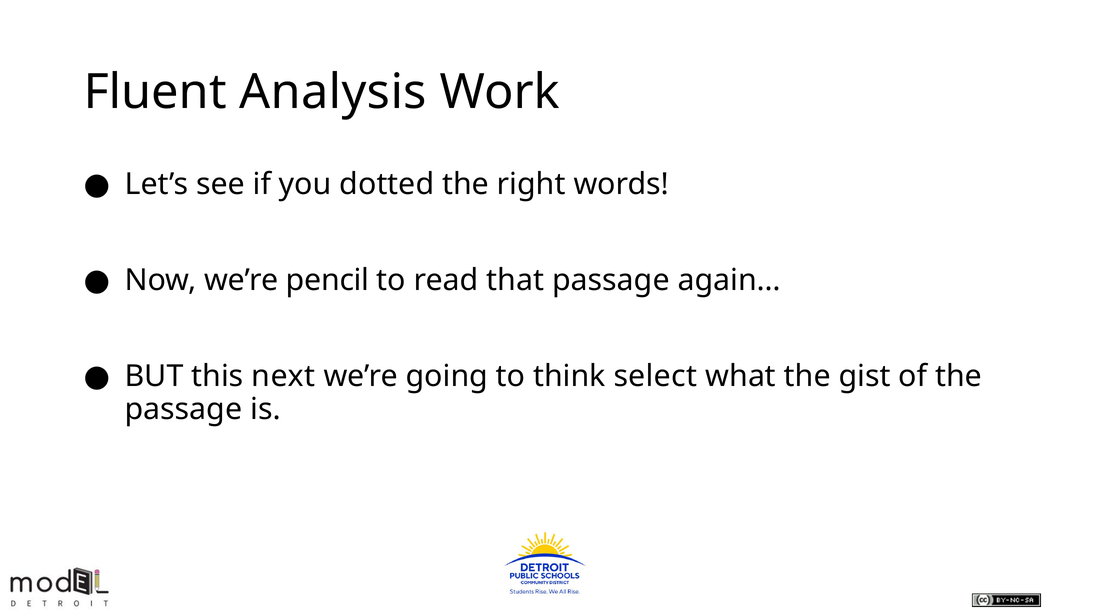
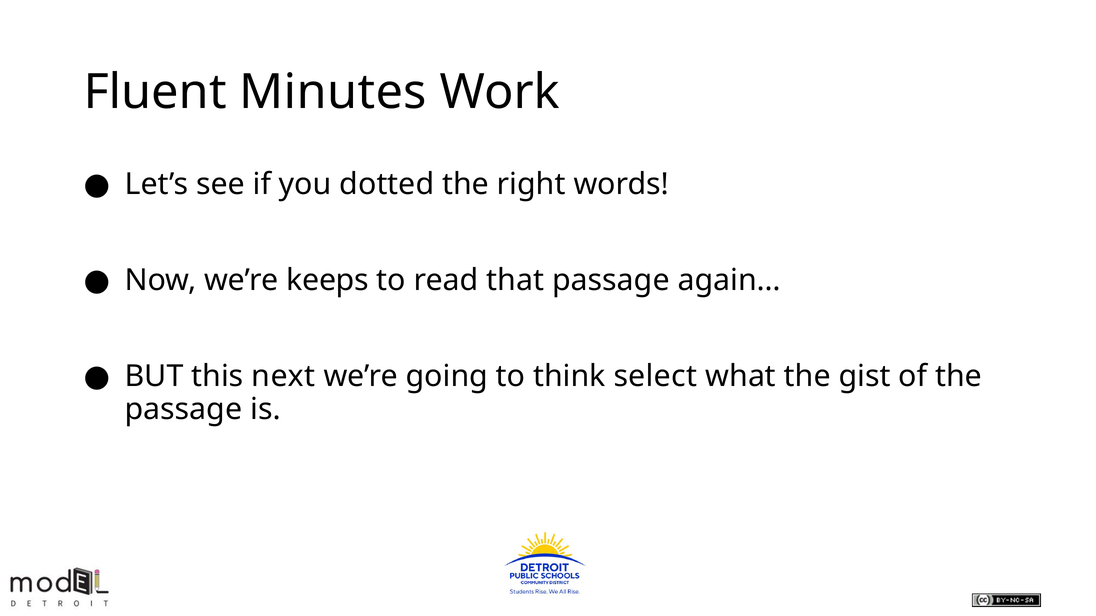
Analysis: Analysis -> Minutes (333, 92)
pencil: pencil -> keeps (328, 281)
